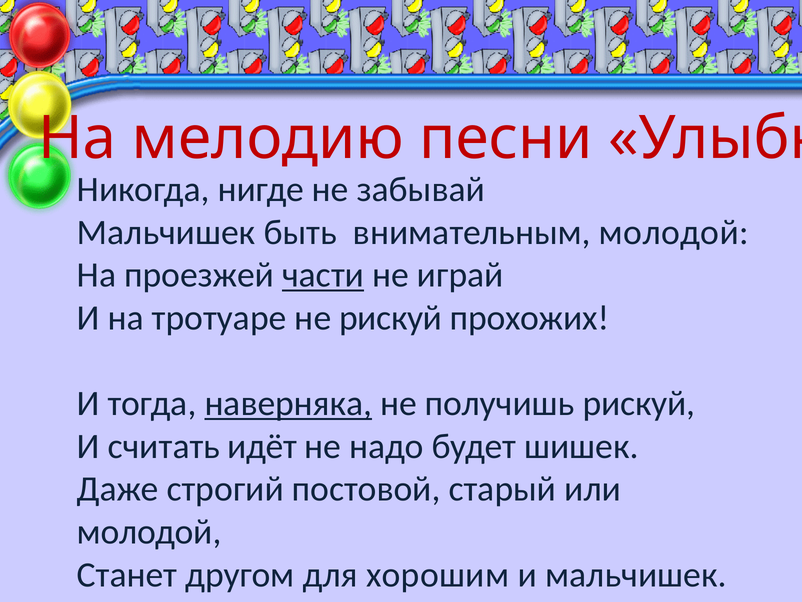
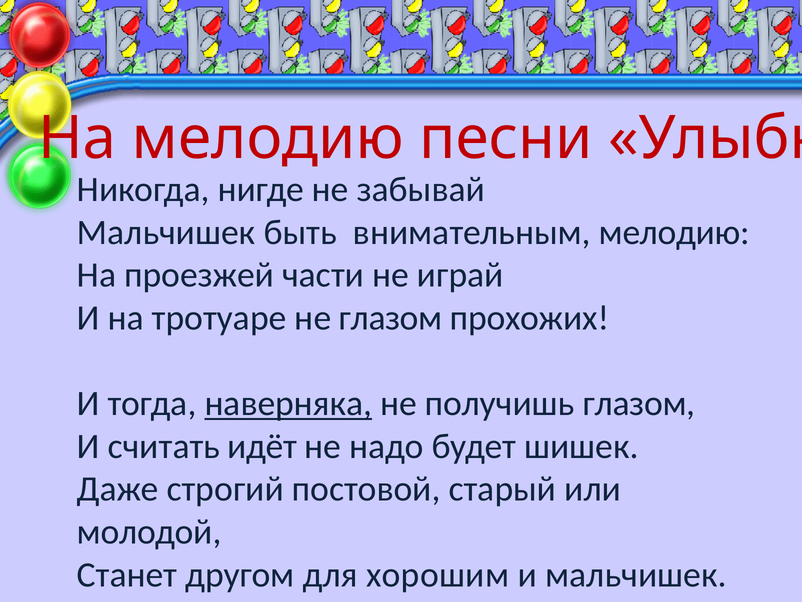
внимательным молодой: молодой -> мелодию (674, 232)
части underline: present -> none (323, 275)
не рискуй: рискуй -> глазом (391, 318)
получишь рискуй: рискуй -> глазом (639, 403)
